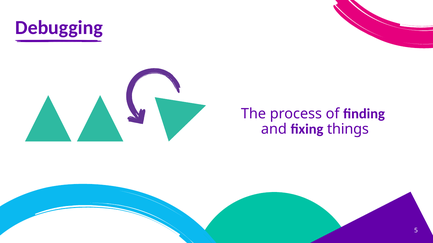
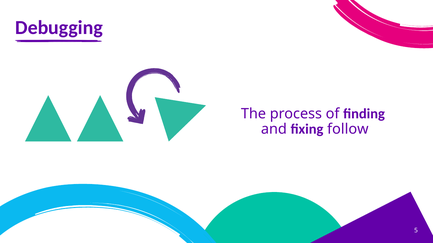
things: things -> follow (348, 129)
